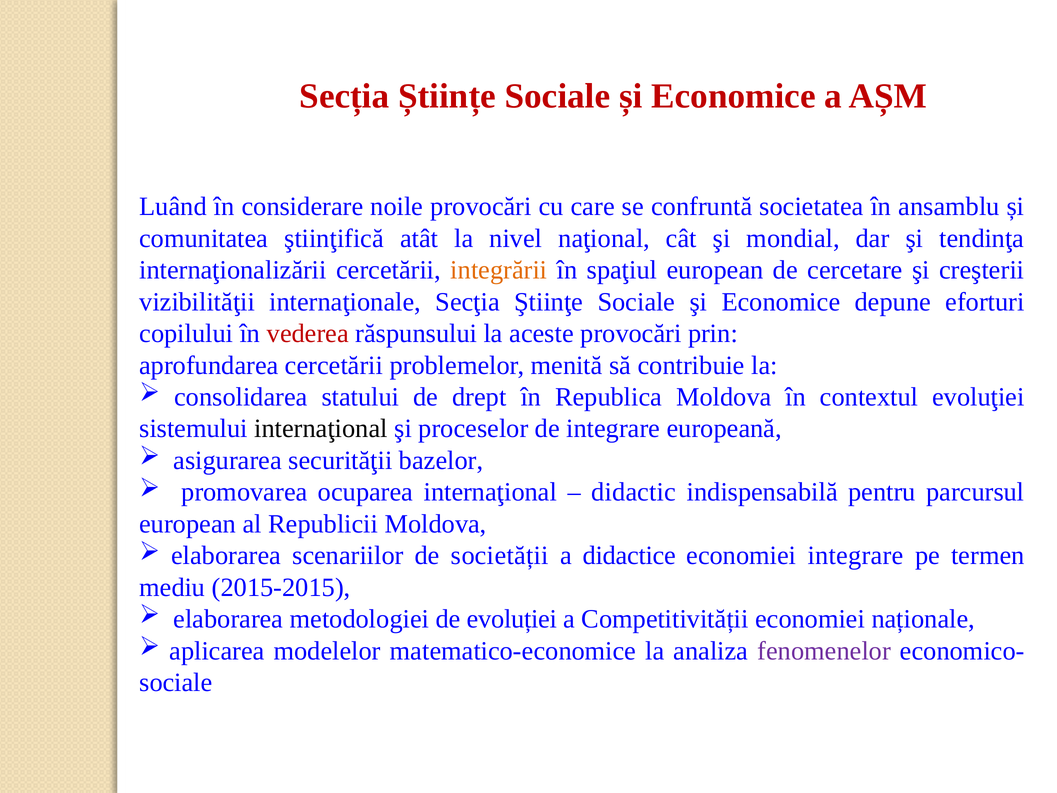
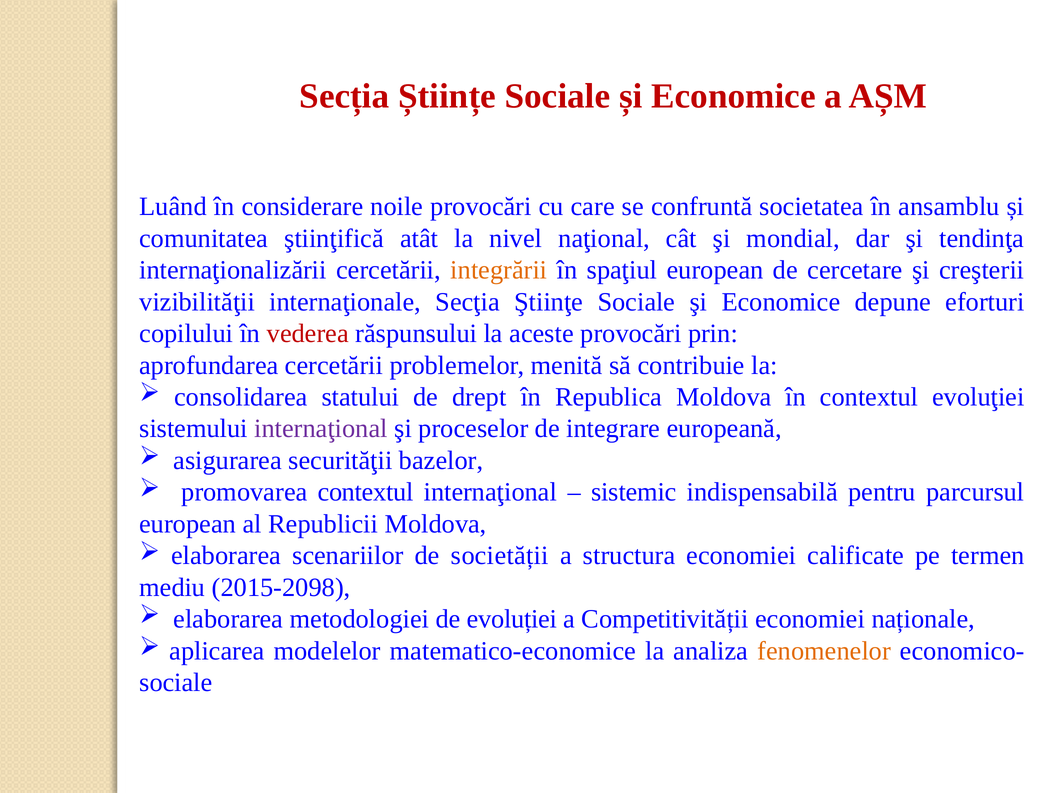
internaţional colour: black -> purple (321, 429)
promovarea ocuparea: ocuparea -> contextul (366, 492)
didactic: didactic -> sistemic (634, 492)
didactice: didactice -> structura (629, 555)
economiei integrare: integrare -> calificate (856, 555)
2015-2015: 2015-2015 -> 2015-2098 (281, 587)
fenomenelor colour: purple -> orange (824, 651)
